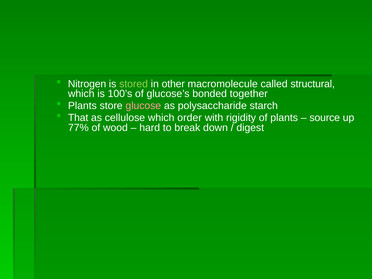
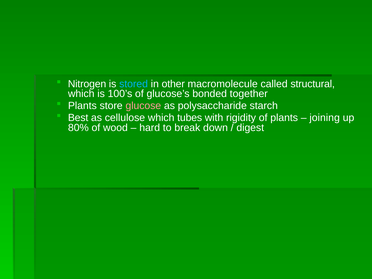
stored colour: light green -> light blue (134, 84)
That: That -> Best (78, 118)
order: order -> tubes (190, 118)
source: source -> joining (325, 118)
77%: 77% -> 80% (78, 128)
